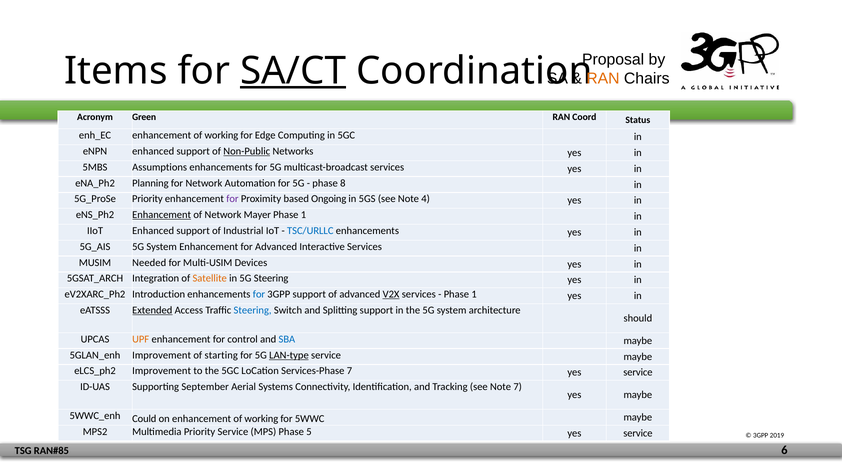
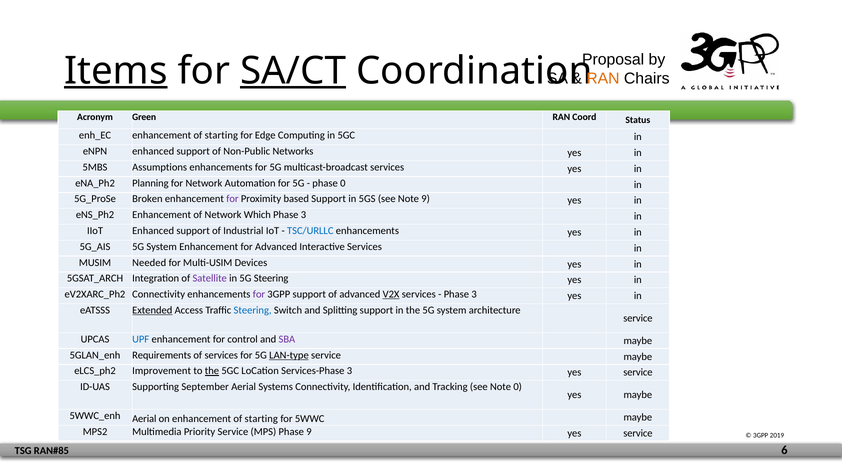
Items underline: none -> present (116, 71)
working: working -> starting (221, 135)
Non-Public underline: present -> none (247, 151)
phase 8: 8 -> 0 (343, 183)
Priority: Priority -> Broken (147, 199)
based Ongoing: Ongoing -> Support (329, 199)
Note 4: 4 -> 9 (426, 199)
Enhancement underline: present -> none (162, 215)
Mayer: Mayer -> Which (257, 215)
1: 1 -> 3 (303, 215)
Satellite colour: orange -> purple (210, 278)
Introduction: Introduction -> Connectivity (159, 294)
for colour: blue -> purple (259, 294)
1: 1 -> 3 (474, 294)
should: should -> service (638, 318)
UPF colour: orange -> blue (141, 339)
SBA colour: blue -> purple (287, 339)
Improvement: Improvement -> Requirements (162, 355)
of starting: starting -> services (221, 355)
the underline: none -> present (212, 371)
Services-Phase 7: 7 -> 3 (349, 371)
Note 7: 7 -> 0 (518, 387)
Could: Could -> Aerial (144, 419)
on enhancement of working: working -> starting (261, 419)
Phase 5: 5 -> 9 (309, 431)
